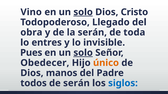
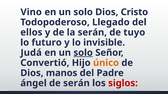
solo underline: present -> none (83, 12)
obra: obra -> ellos (31, 33)
toda: toda -> tuyo (134, 33)
entres: entres -> futuro (47, 43)
Pues: Pues -> Judá (31, 53)
Obedecer: Obedecer -> Convertió (45, 63)
todos: todos -> ángel (34, 84)
siglos colour: blue -> red (123, 84)
